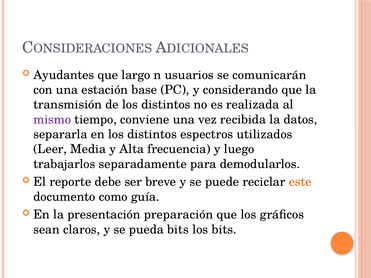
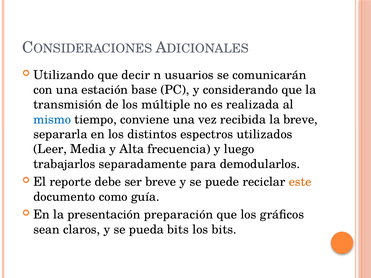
Ayudantes: Ayudantes -> Utilizando (64, 75)
largo: largo -> decir (136, 75)
de los distintos: distintos -> múltiple (166, 105)
mismo colour: purple -> blue (52, 120)
la datos: datos -> breve (300, 120)
